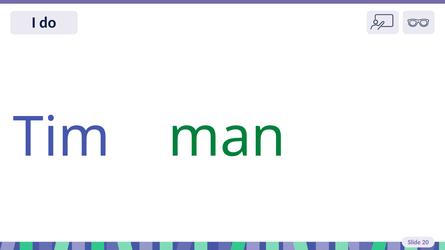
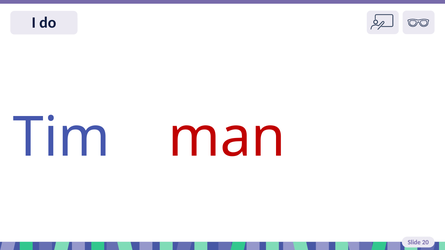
man colour: green -> red (227, 138)
